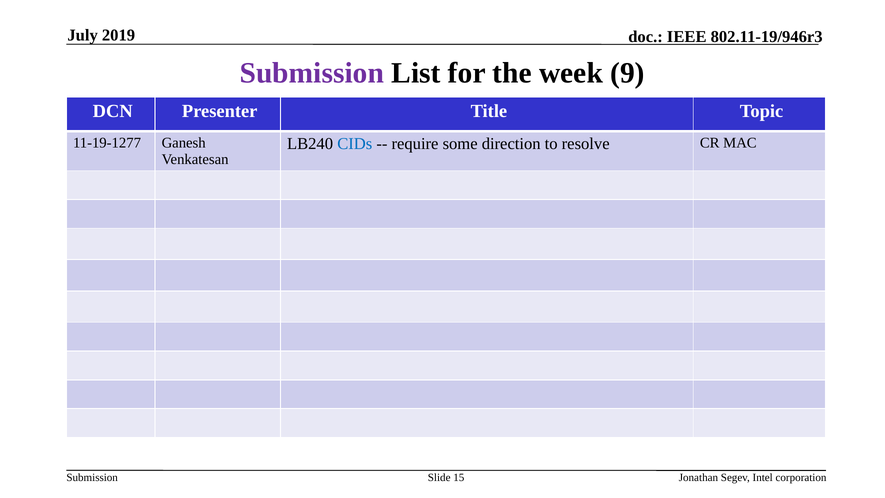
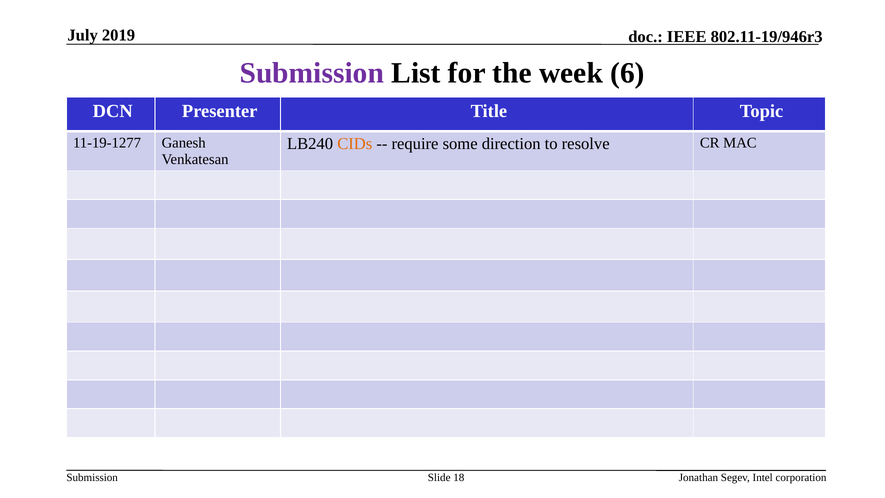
9: 9 -> 6 (628, 73)
CIDs colour: blue -> orange (355, 144)
15: 15 -> 18 (459, 477)
